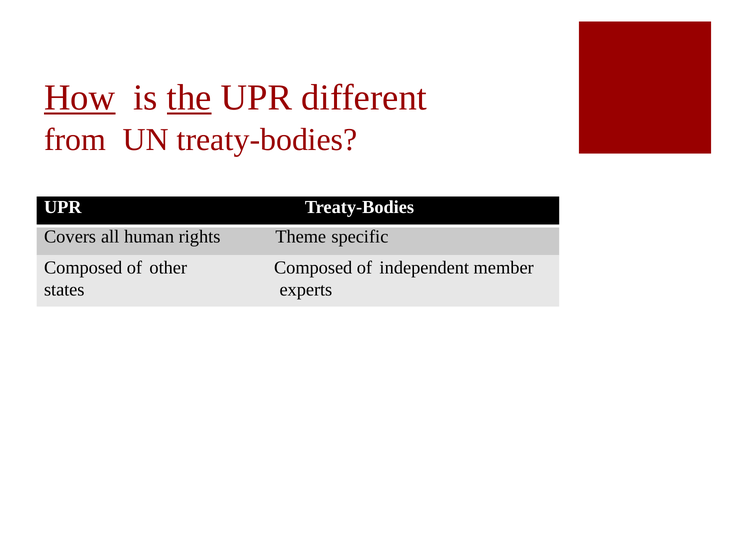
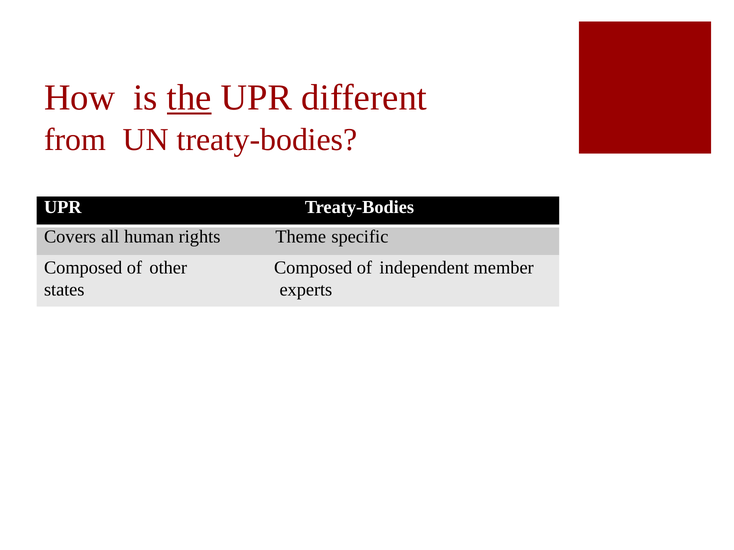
How underline: present -> none (80, 98)
